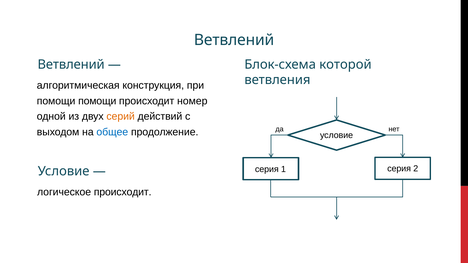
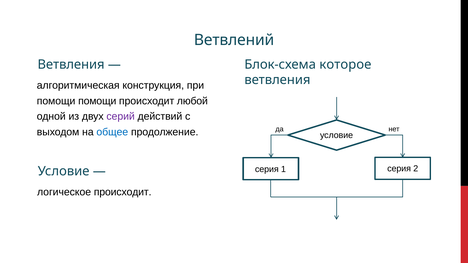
Ветвлений: Ветвлений -> Ветвления (71, 65)
которой: которой -> которое (345, 65)
номер: номер -> любой (192, 101)
серий colour: orange -> purple (121, 117)
